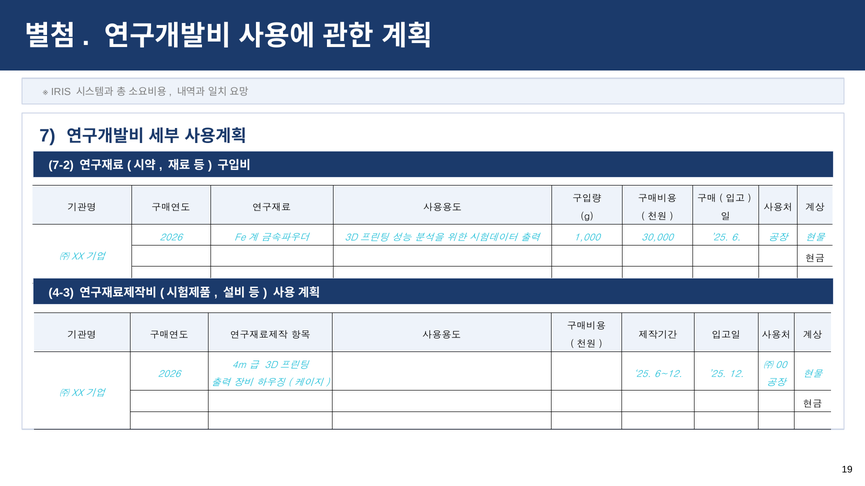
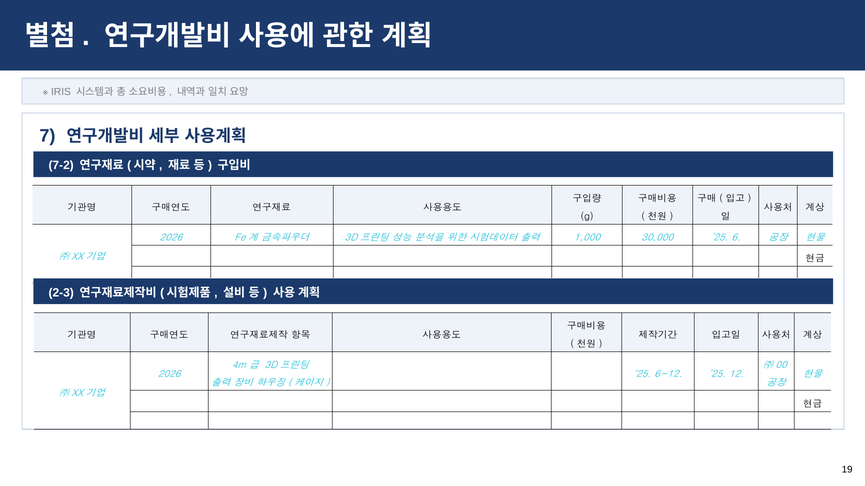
4-3: 4-3 -> 2-3 (61, 293)
